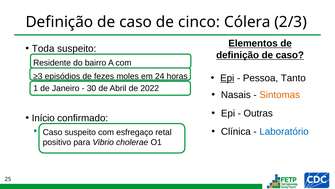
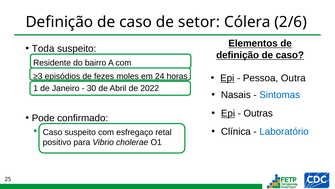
cinco: cinco -> setor (199, 22)
2/3: 2/3 -> 2/6 (291, 22)
Tanto: Tanto -> Outra (293, 78)
Sintomas colour: orange -> blue (280, 95)
Epi underline: none -> present (228, 113)
Início: Início -> Pode (43, 118)
